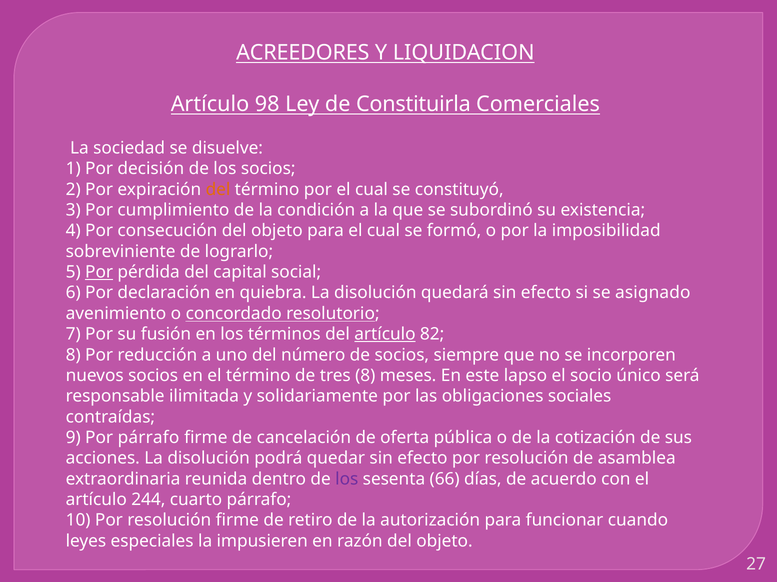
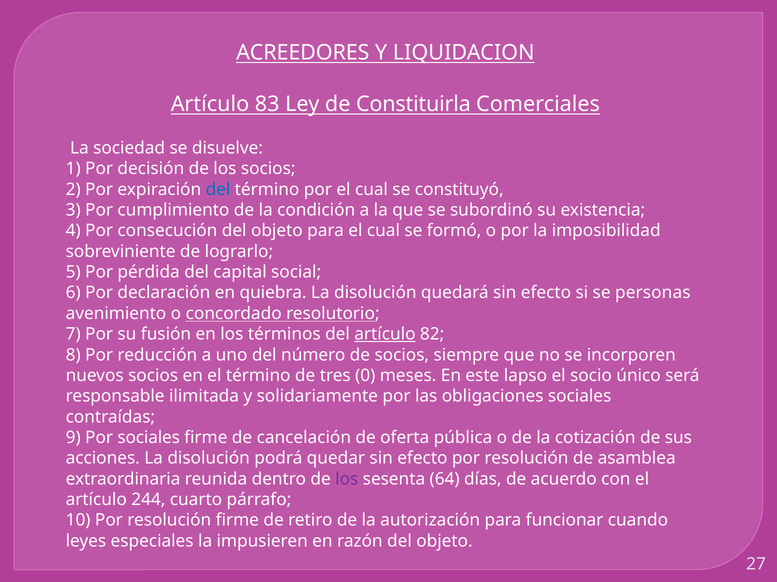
98: 98 -> 83 (267, 104)
del colour: orange -> blue (218, 190)
Por underline: present -> none (99, 272)
asignado: asignado -> personas (653, 293)
tres 8: 8 -> 0 (365, 376)
Por párrafo: párrafo -> sociales (149, 438)
66: 66 -> 64 (445, 480)
